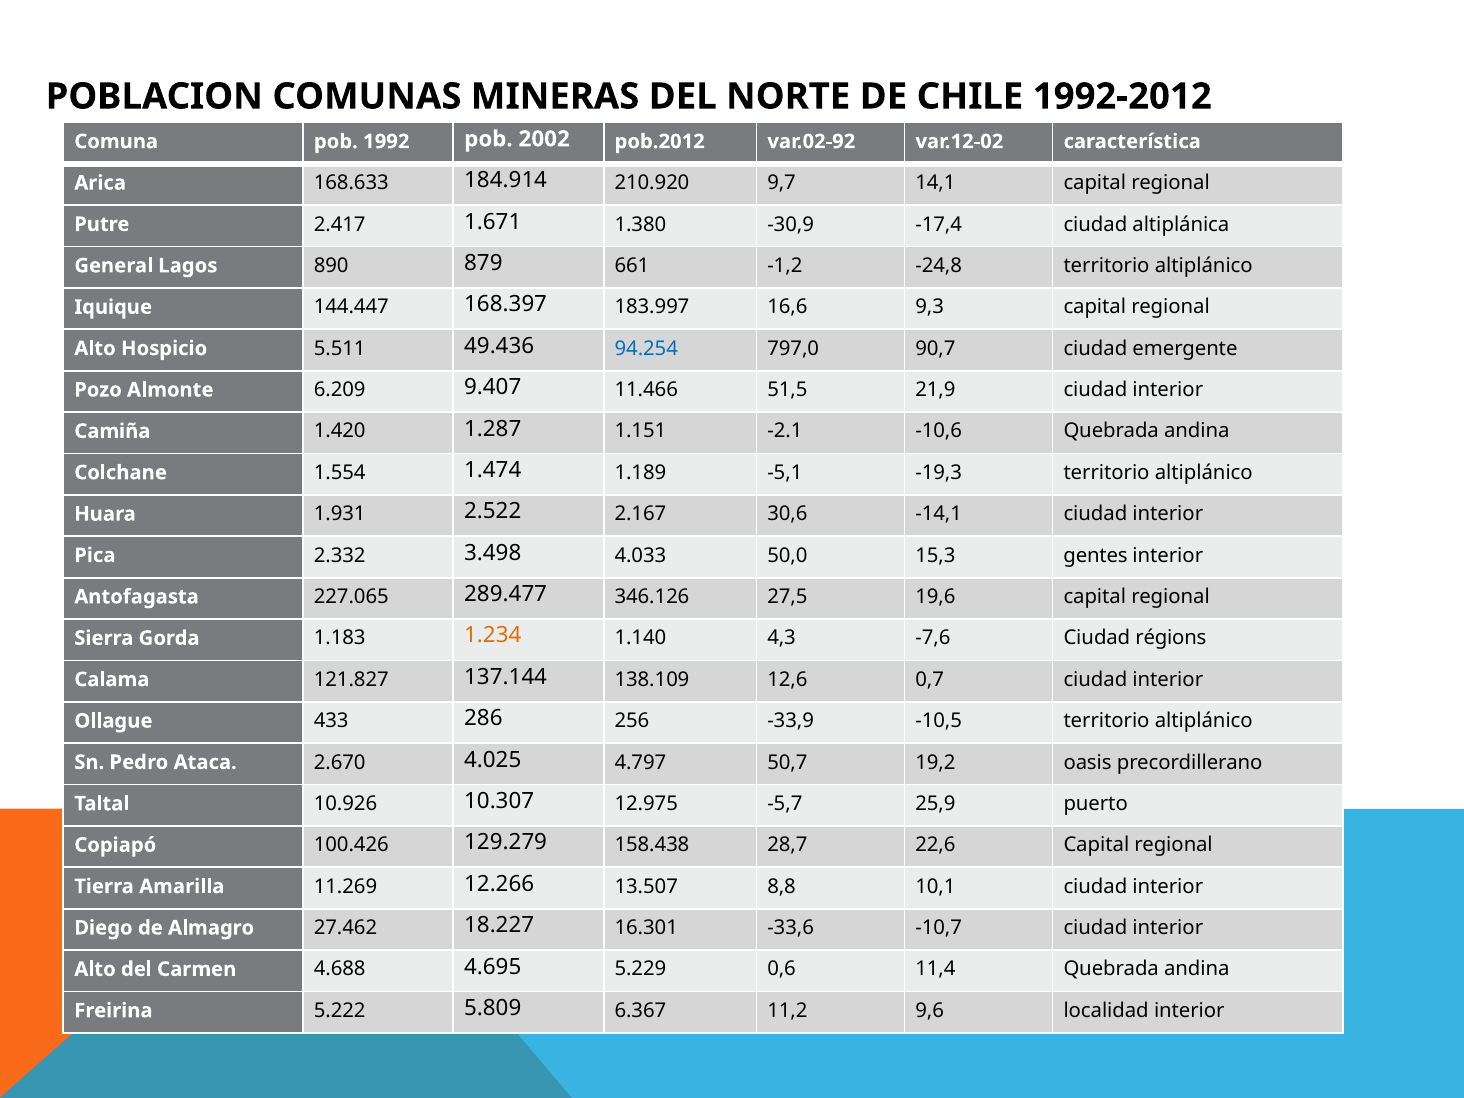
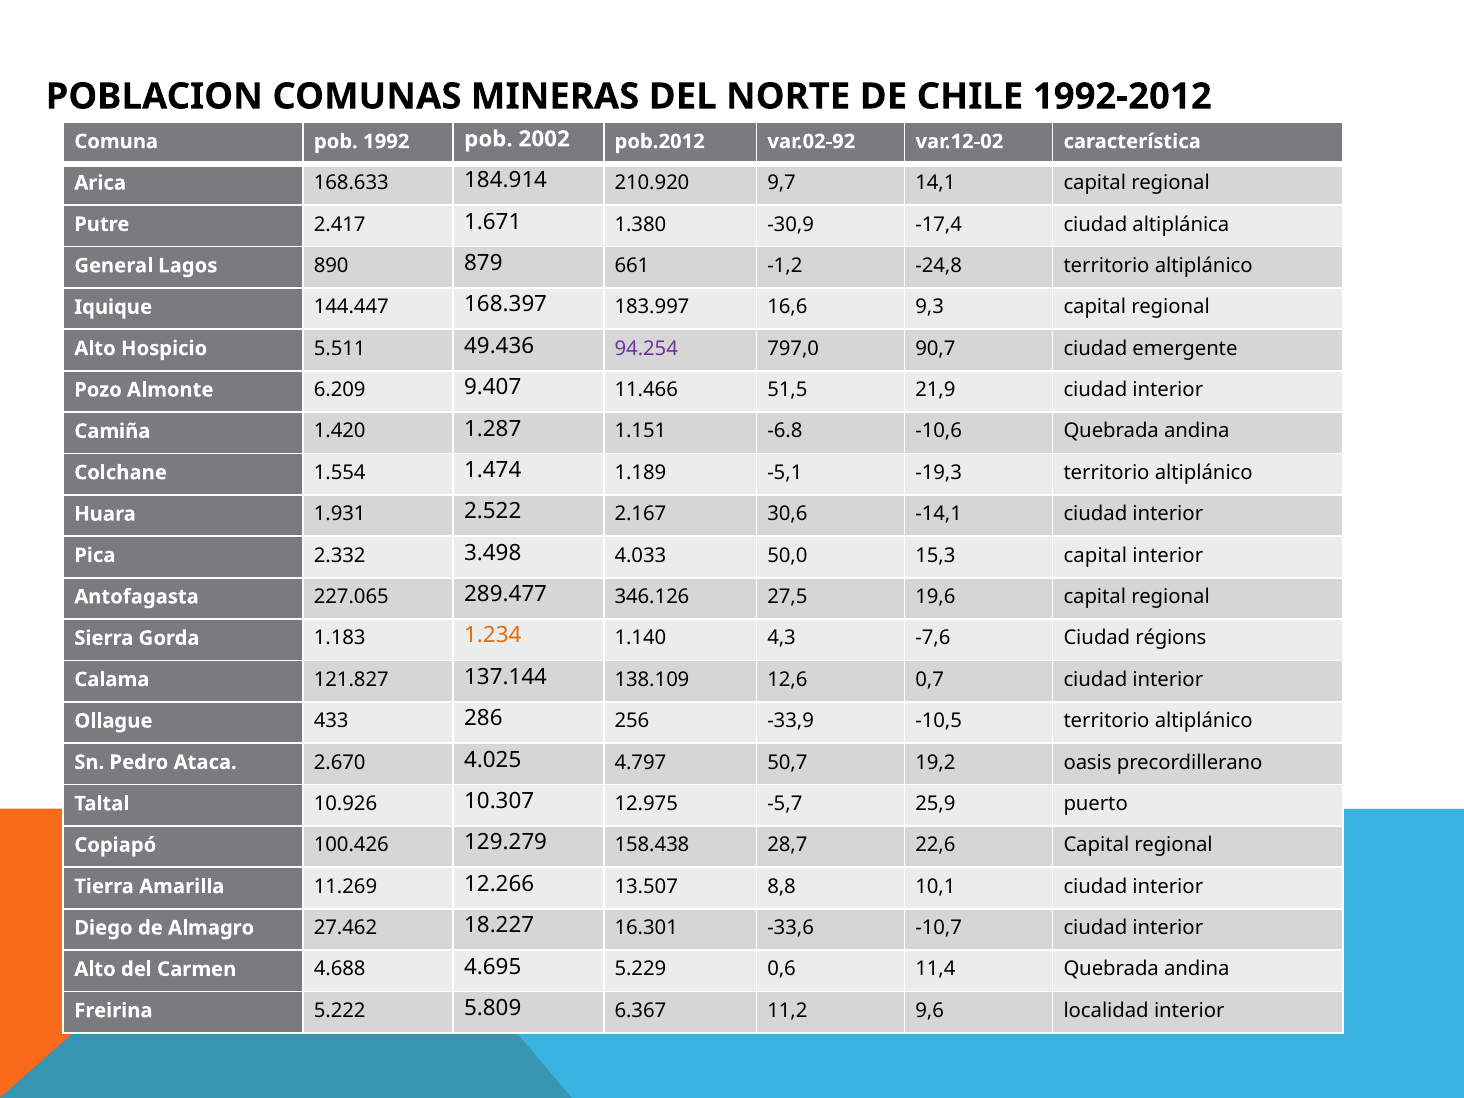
94.254 colour: blue -> purple (646, 348)
-2.1: -2.1 -> -6.8 (785, 431)
15,3 gentes: gentes -> capital (1095, 555)
